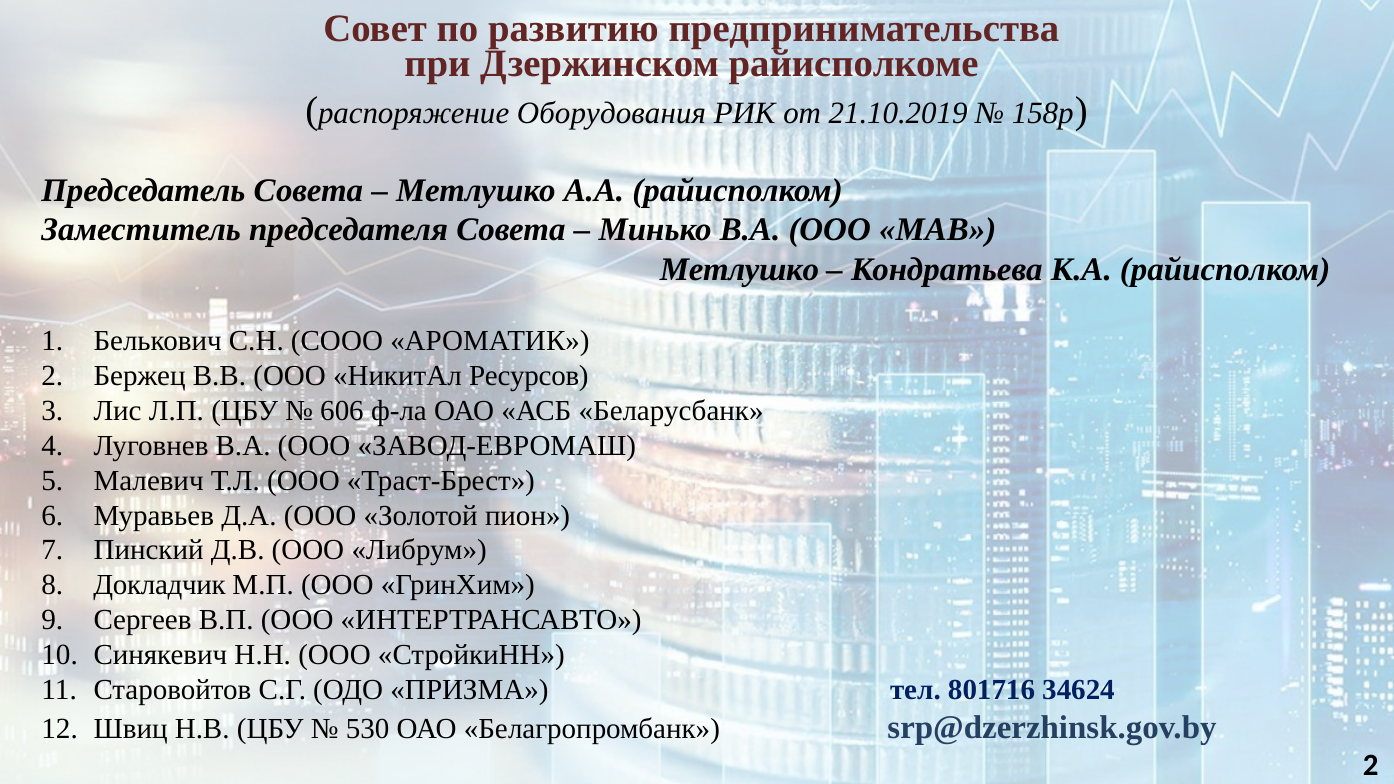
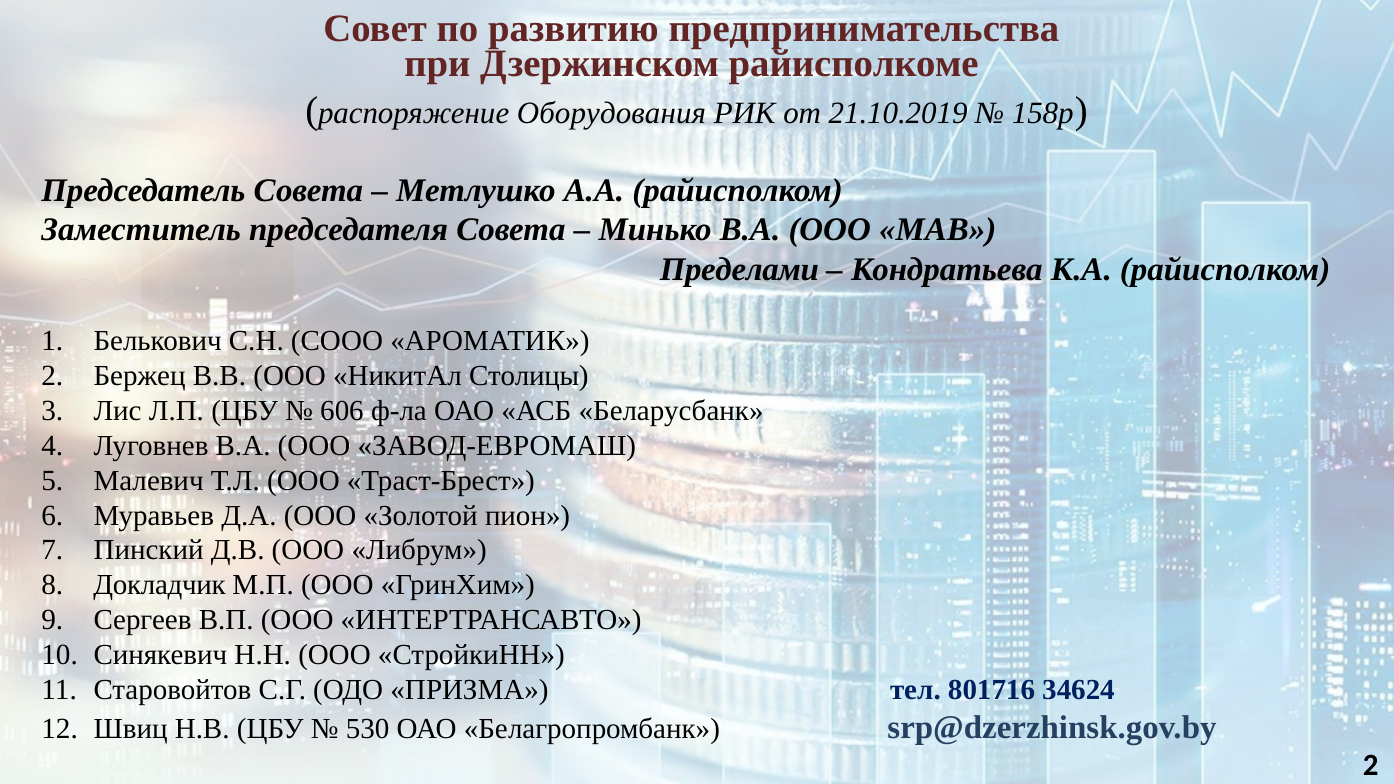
Метлушко: Метлушко -> Пределами (739, 270)
Ресурсов: Ресурсов -> Столицы (529, 376)
